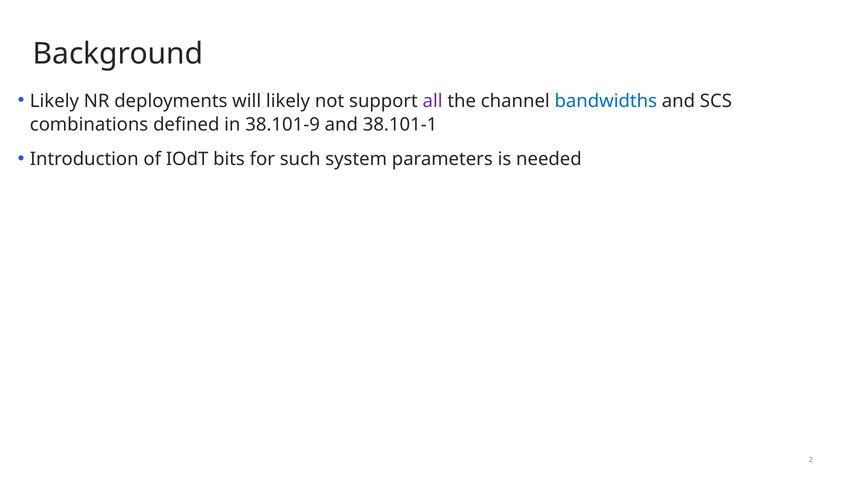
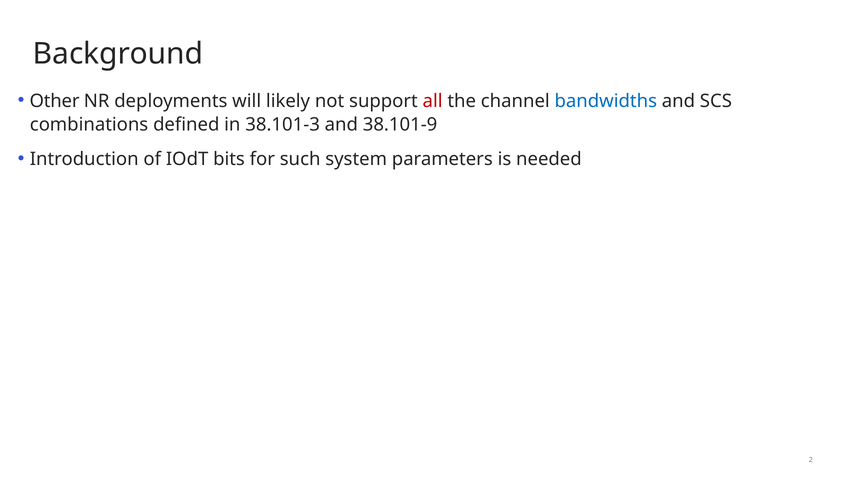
Likely: Likely -> Other (55, 101)
all colour: purple -> red (433, 101)
38.101-9: 38.101-9 -> 38.101-3 (283, 125)
38.101-1: 38.101-1 -> 38.101-9 (400, 125)
